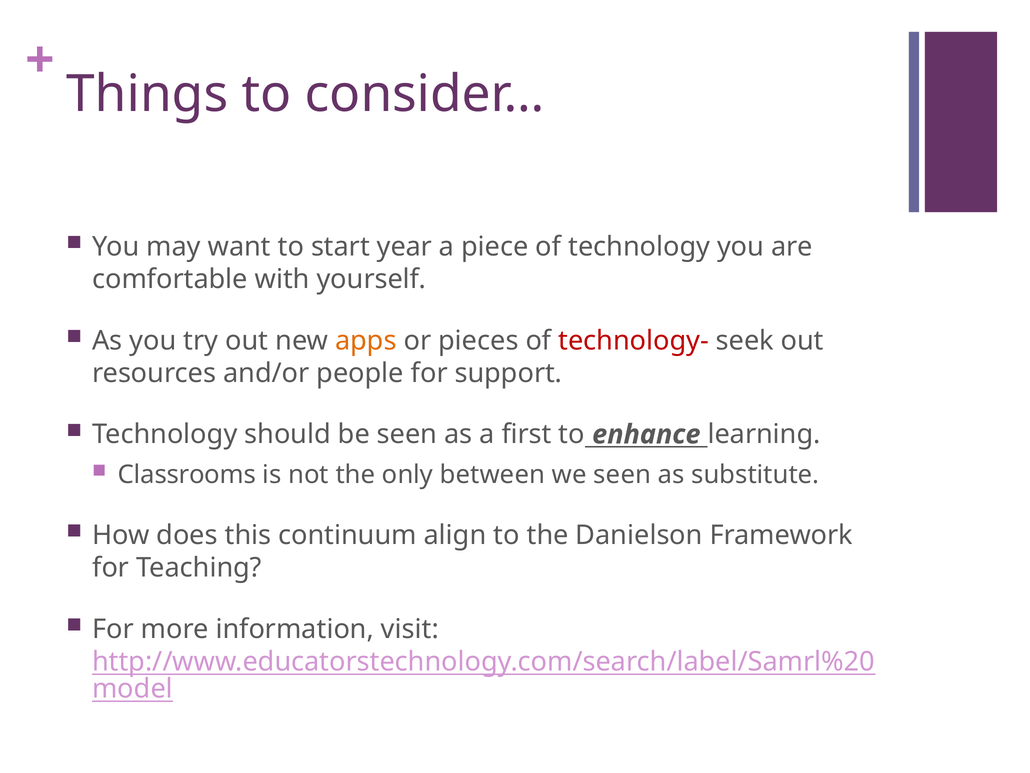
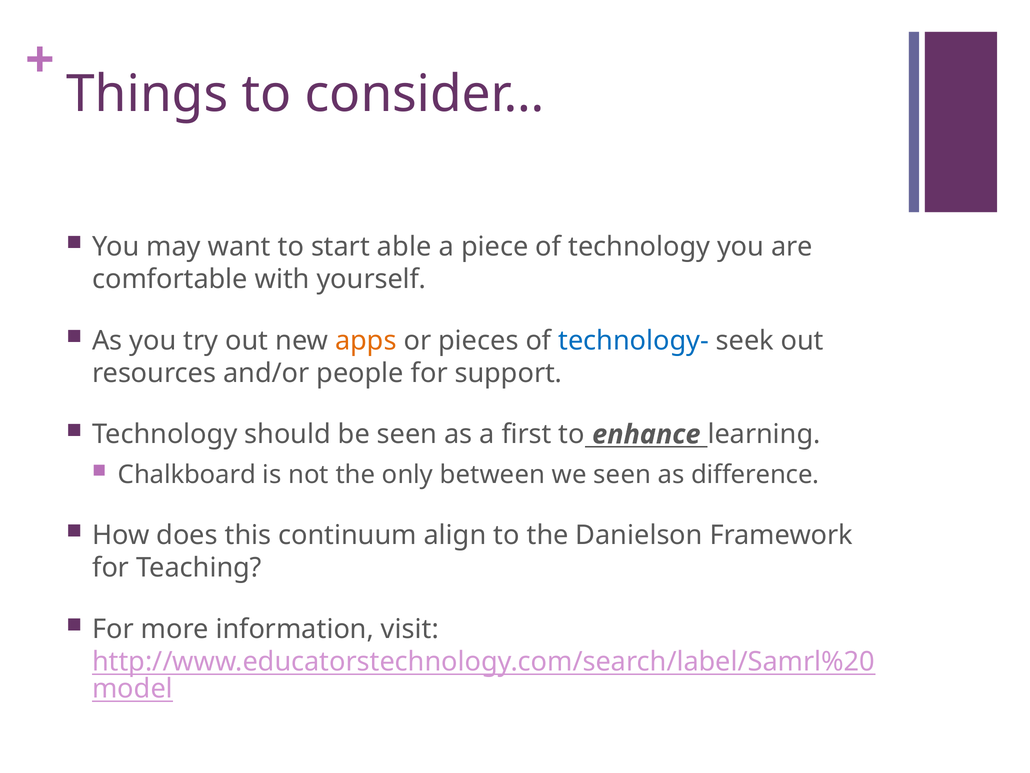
year: year -> able (404, 247)
technology- colour: red -> blue (634, 340)
Classrooms: Classrooms -> Chalkboard (187, 474)
substitute: substitute -> difference (755, 474)
